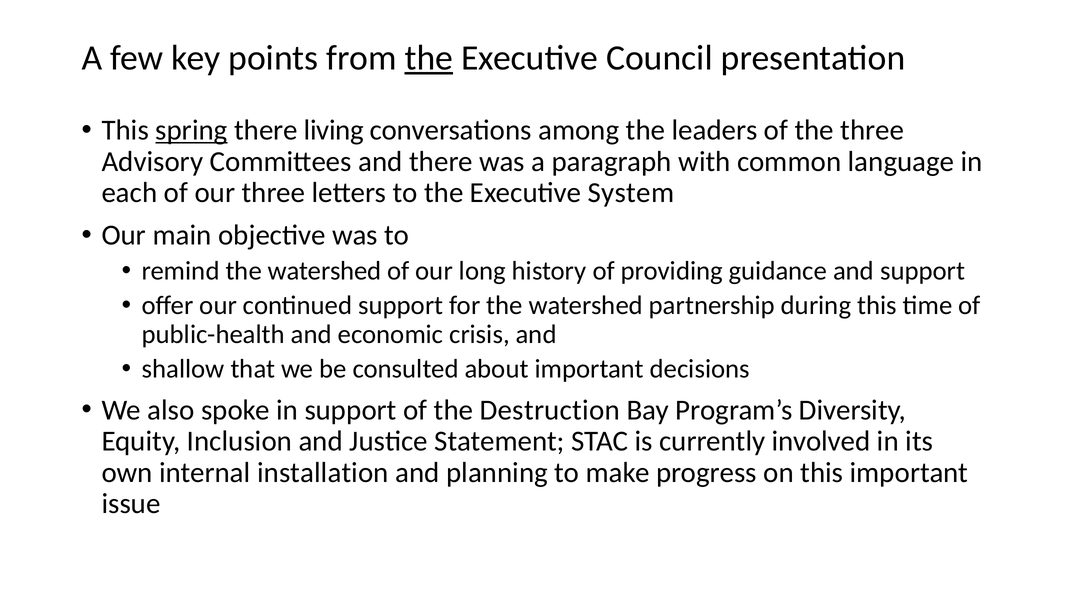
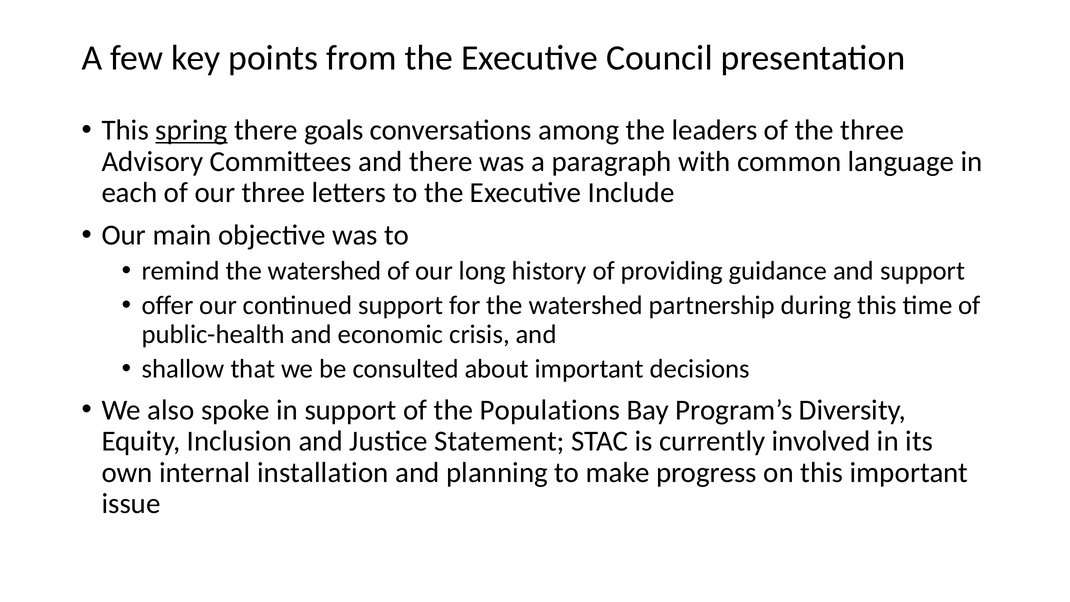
the underline: present -> none (429, 58)
living: living -> goals (334, 130)
System: System -> Include (631, 193)
Destruction: Destruction -> Populations (550, 410)
